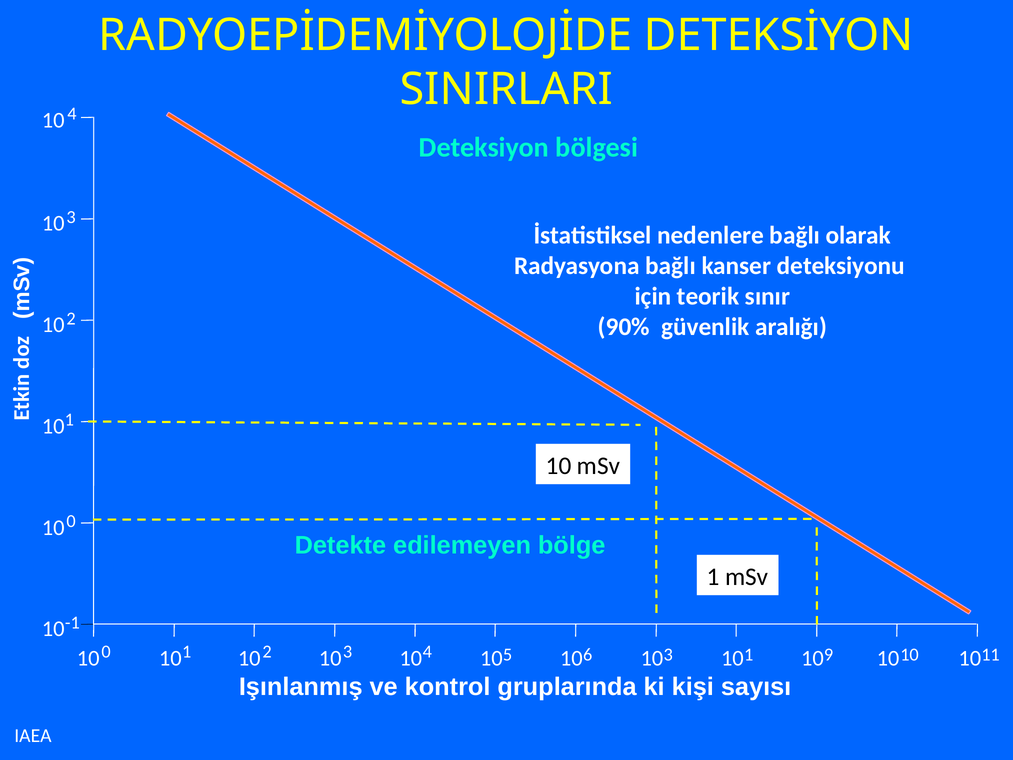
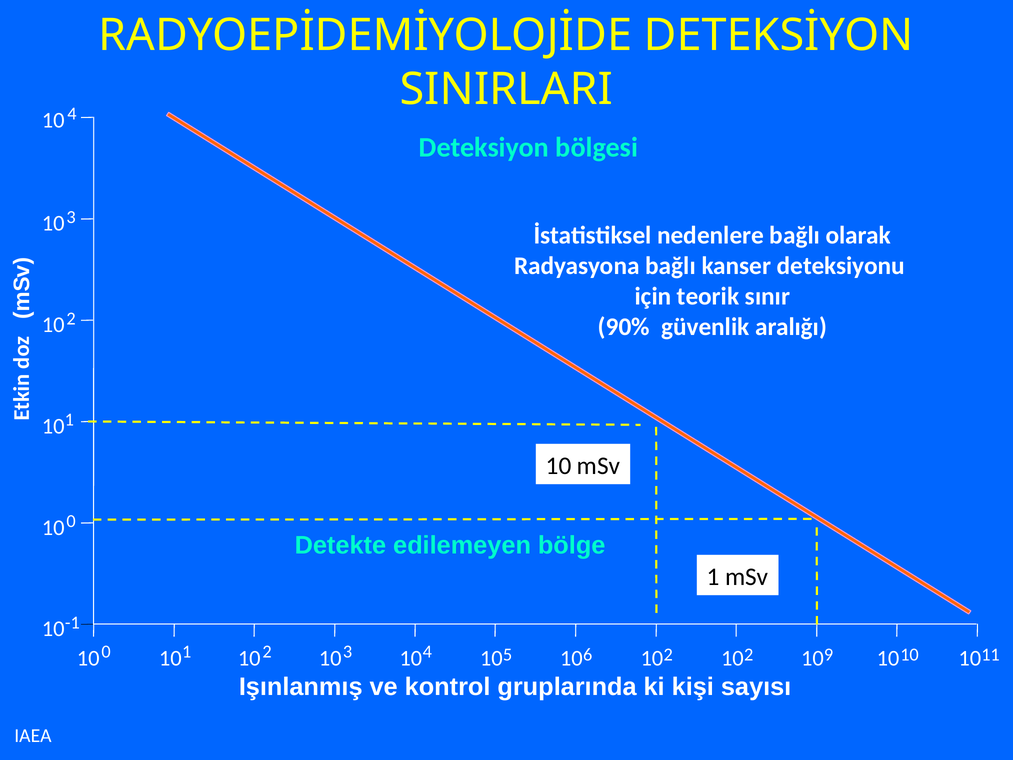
3: 3 -> 2 (668, 655)
1: 1 -> 2 (749, 655)
